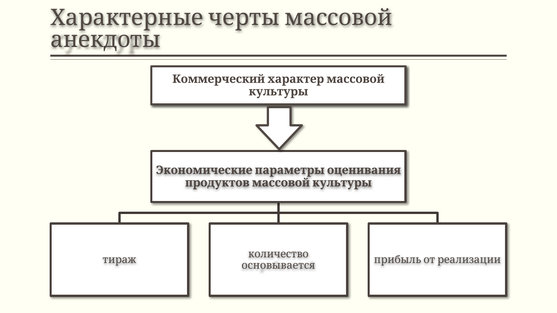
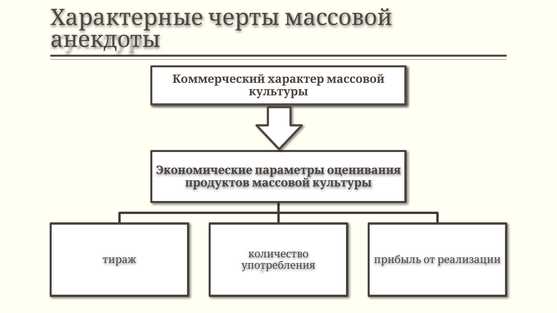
основывается: основывается -> употребления (278, 266)
